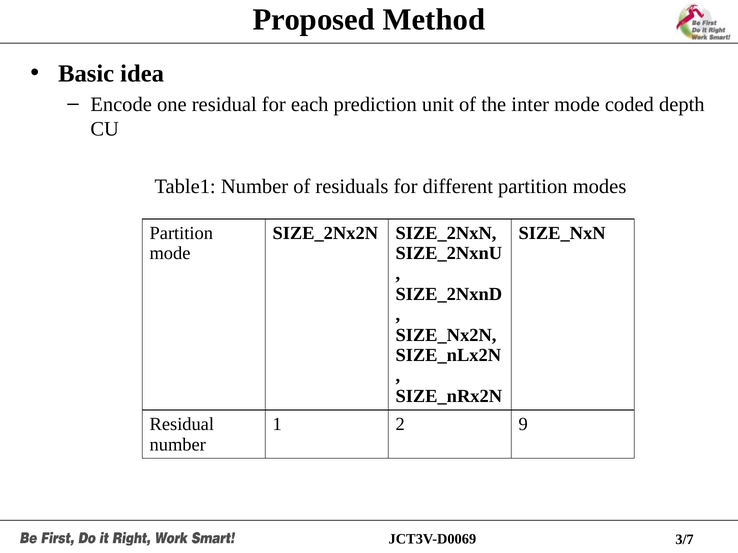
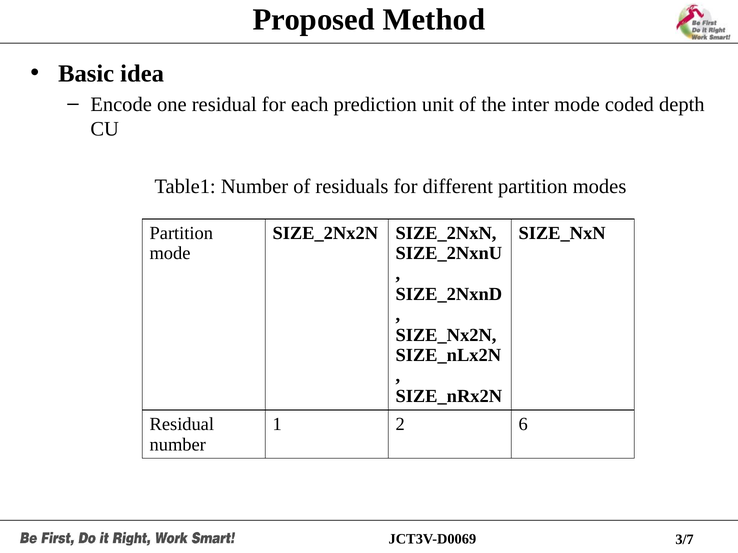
9: 9 -> 6 (523, 424)
